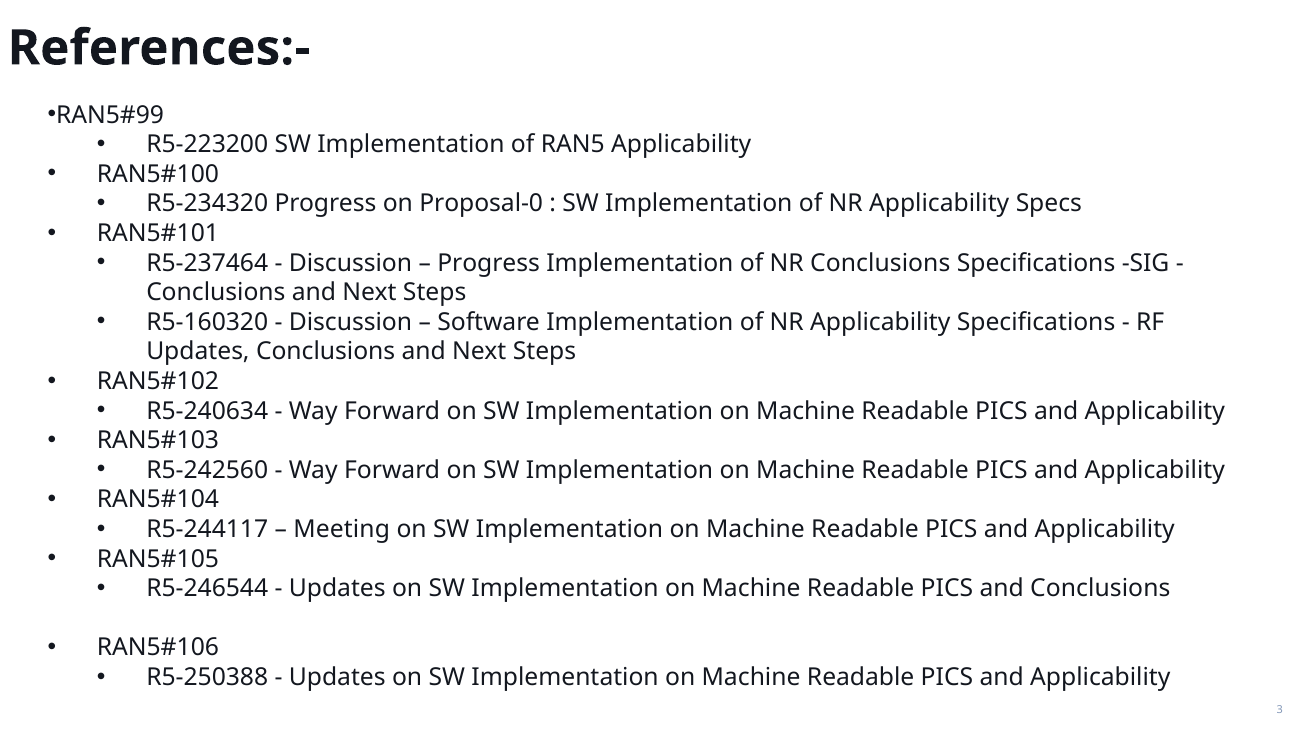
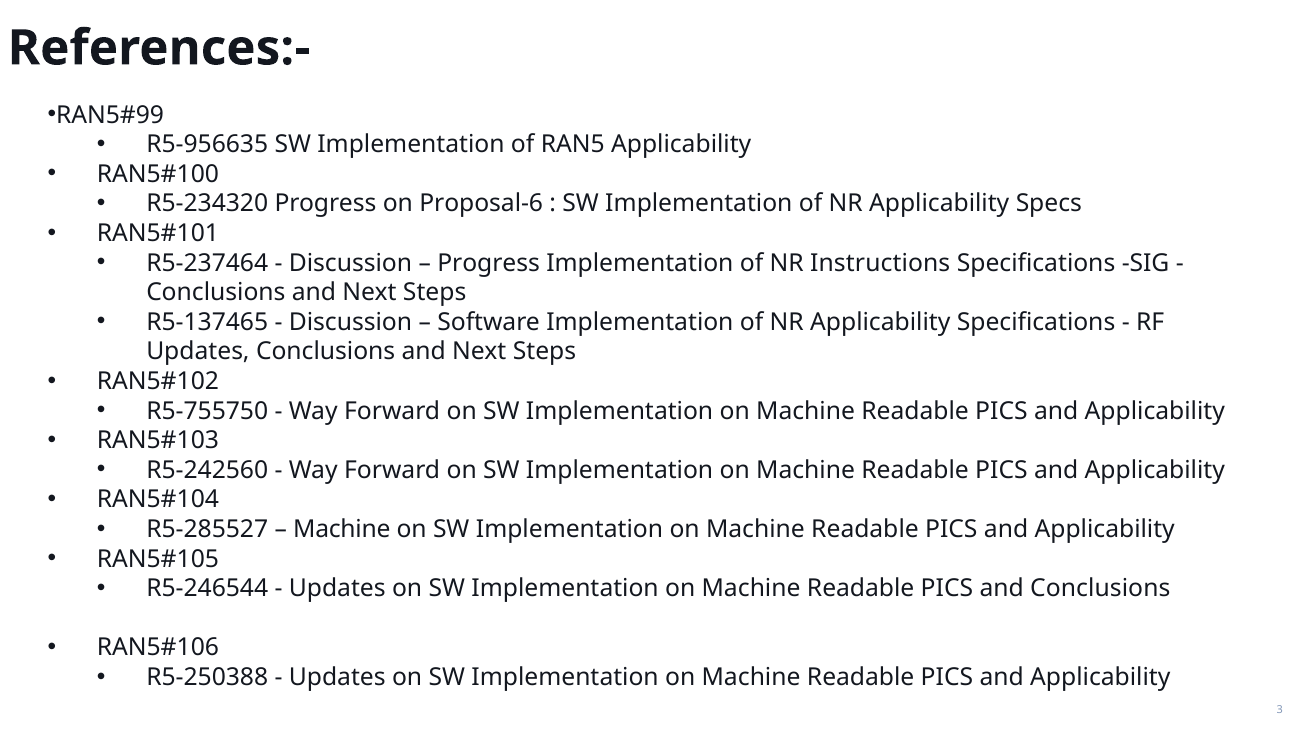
R5-223200: R5-223200 -> R5-956635 (207, 145)
Proposal-0: Proposal-0 -> Proposal-6 (481, 204)
NR Conclusions: Conclusions -> Instructions (880, 263)
R5-160320: R5-160320 -> R5-137465 (207, 322)
R5-240634: R5-240634 -> R5-755750 (207, 411)
R5-244117: R5-244117 -> R5-285527 (207, 529)
Meeting: Meeting -> Machine (342, 529)
